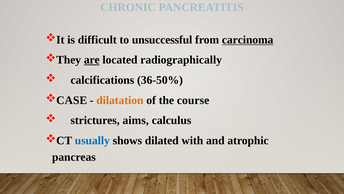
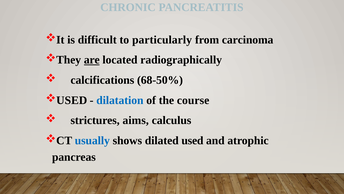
unsuccessful: unsuccessful -> particularly (162, 40)
carcinoma underline: present -> none (248, 40)
36-50%: 36-50% -> 68-50% (160, 80)
CASE: CASE -> USED (72, 100)
dilatation colour: orange -> blue (120, 100)
dilated with: with -> used (192, 140)
